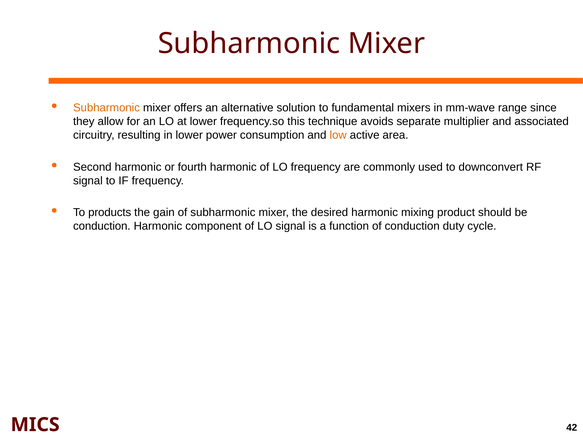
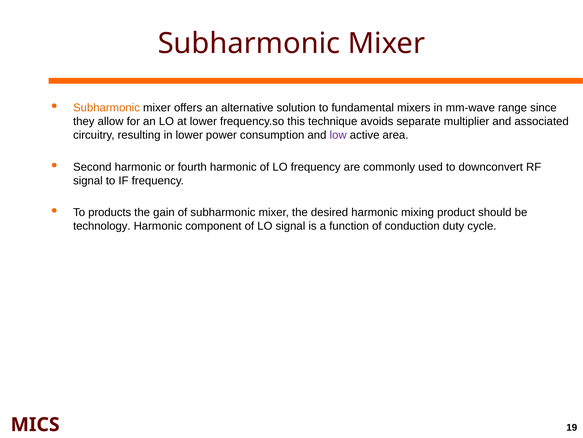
low colour: orange -> purple (338, 135)
conduction: conduction -> technology (102, 226)
42: 42 -> 19 (572, 427)
